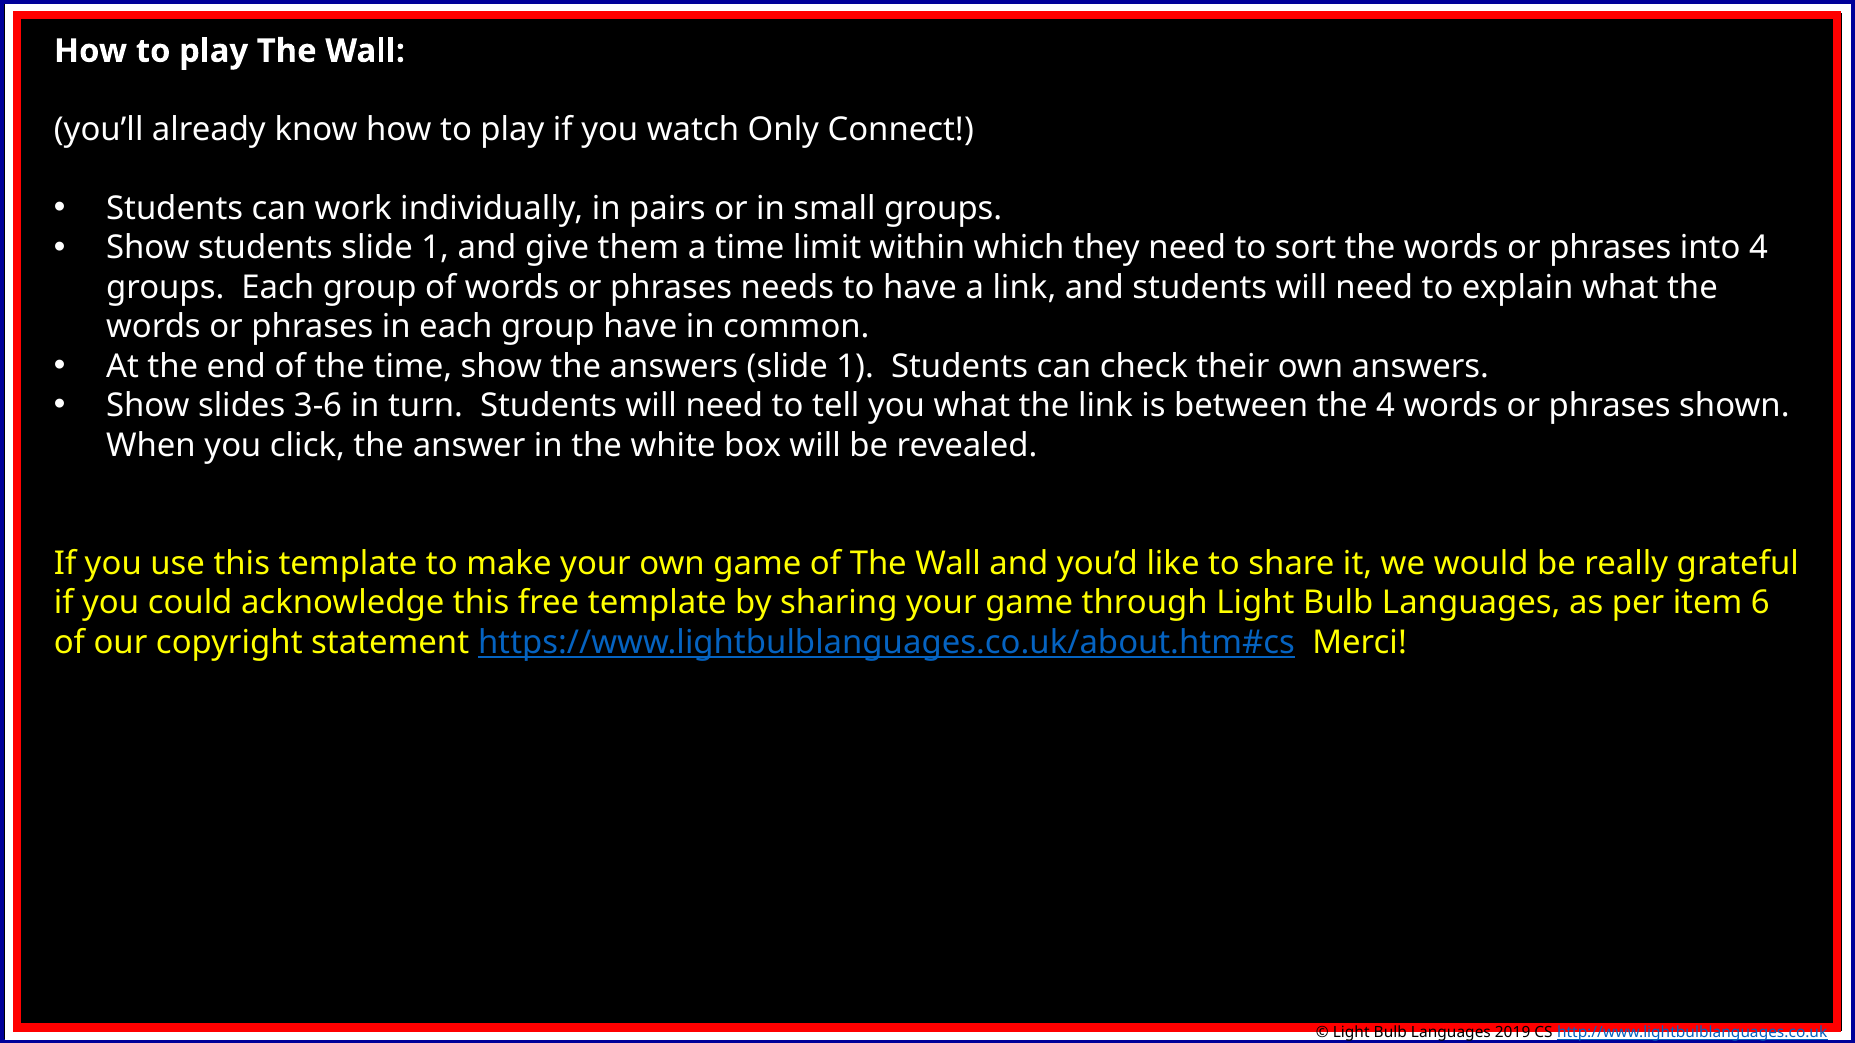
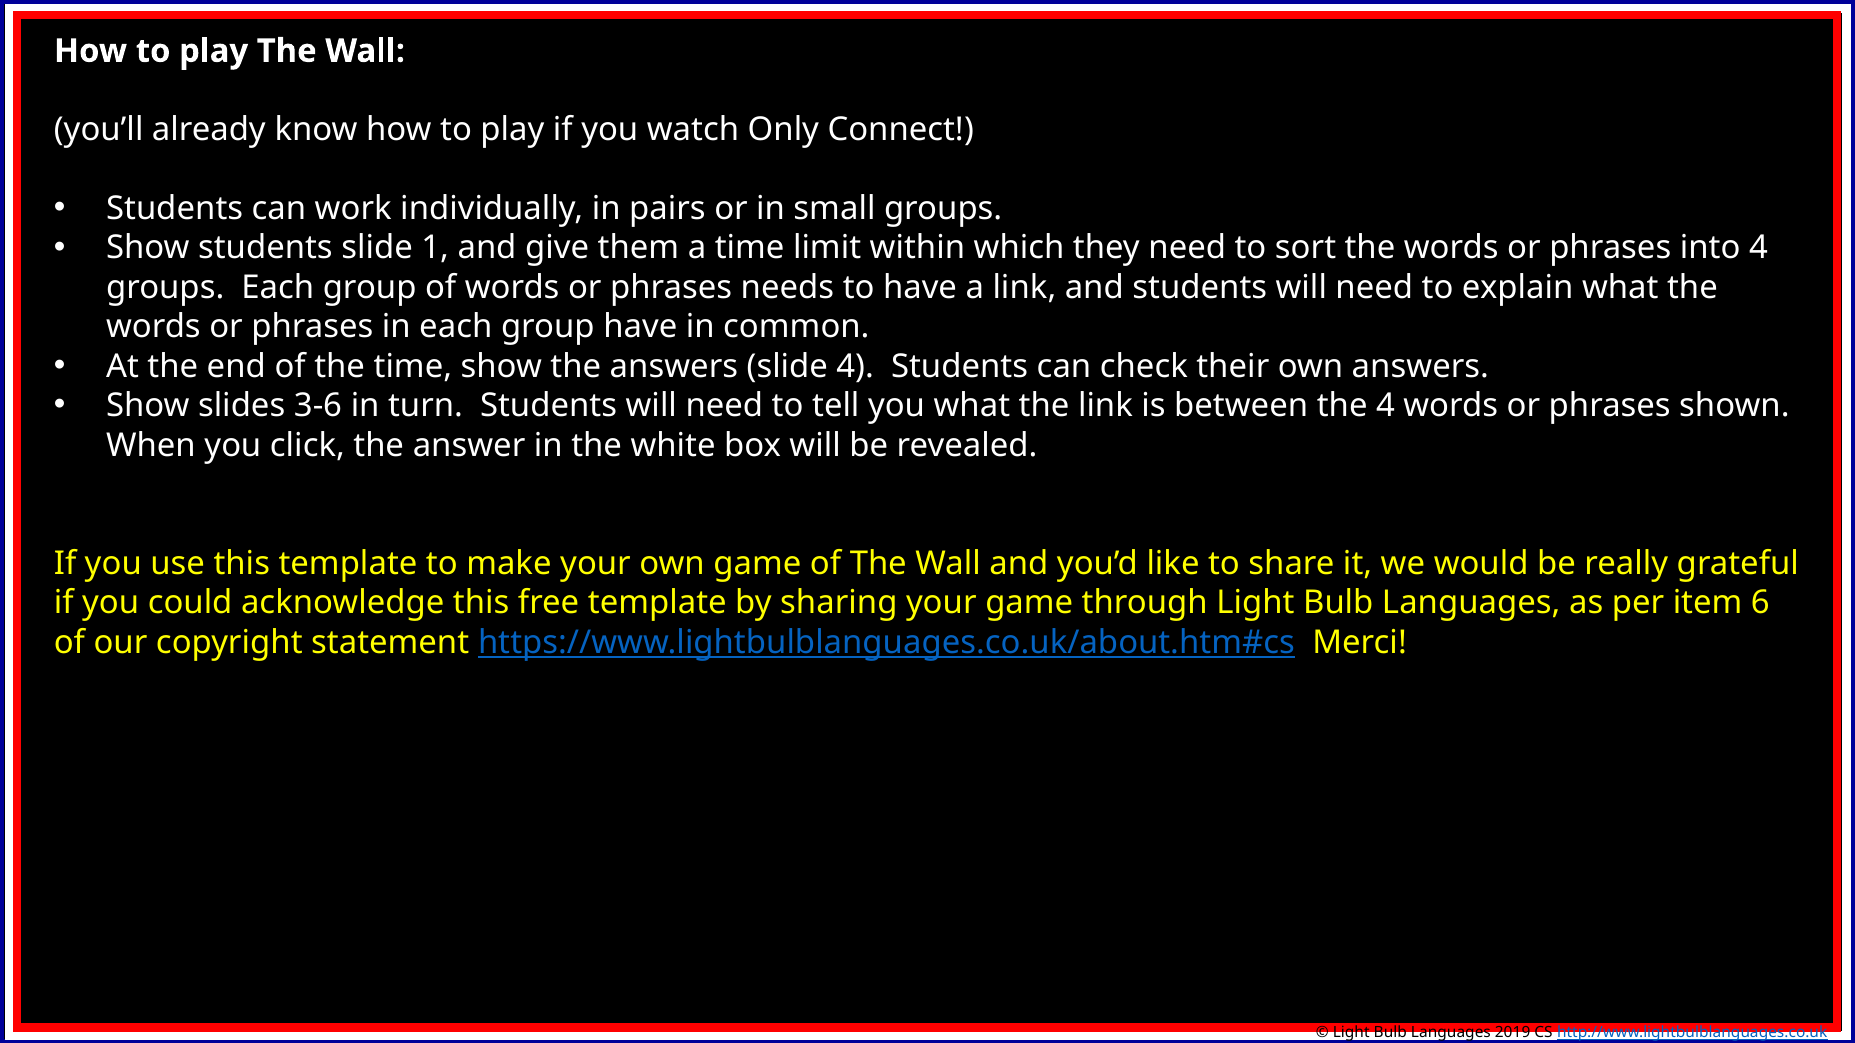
answers slide 1: 1 -> 4 (855, 367)
